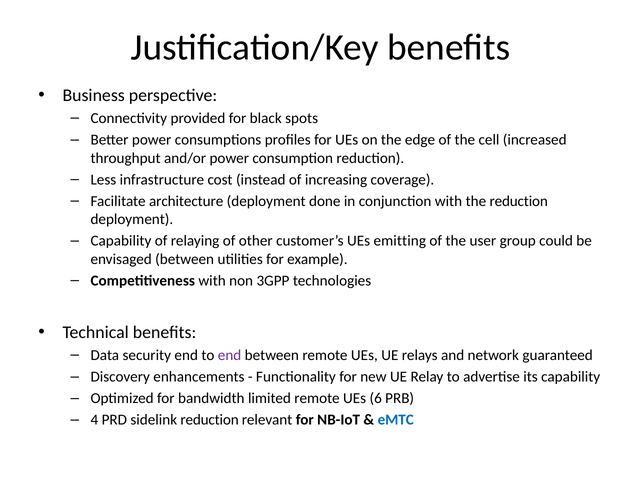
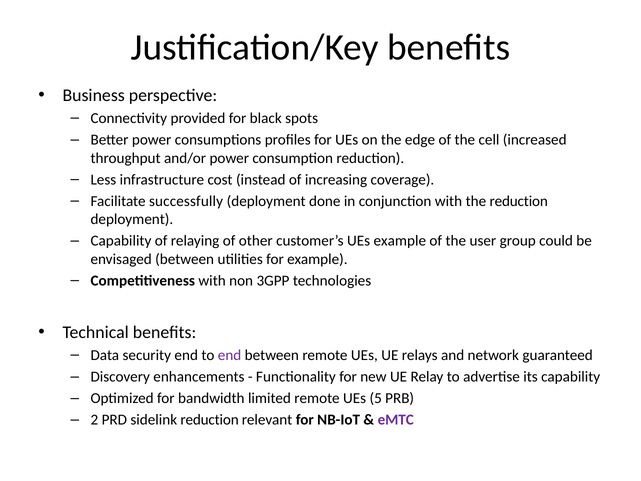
architecture: architecture -> successfully (186, 201)
UEs emitting: emitting -> example (400, 241)
6: 6 -> 5 (376, 398)
4: 4 -> 2 (94, 420)
eMTC colour: blue -> purple (396, 420)
